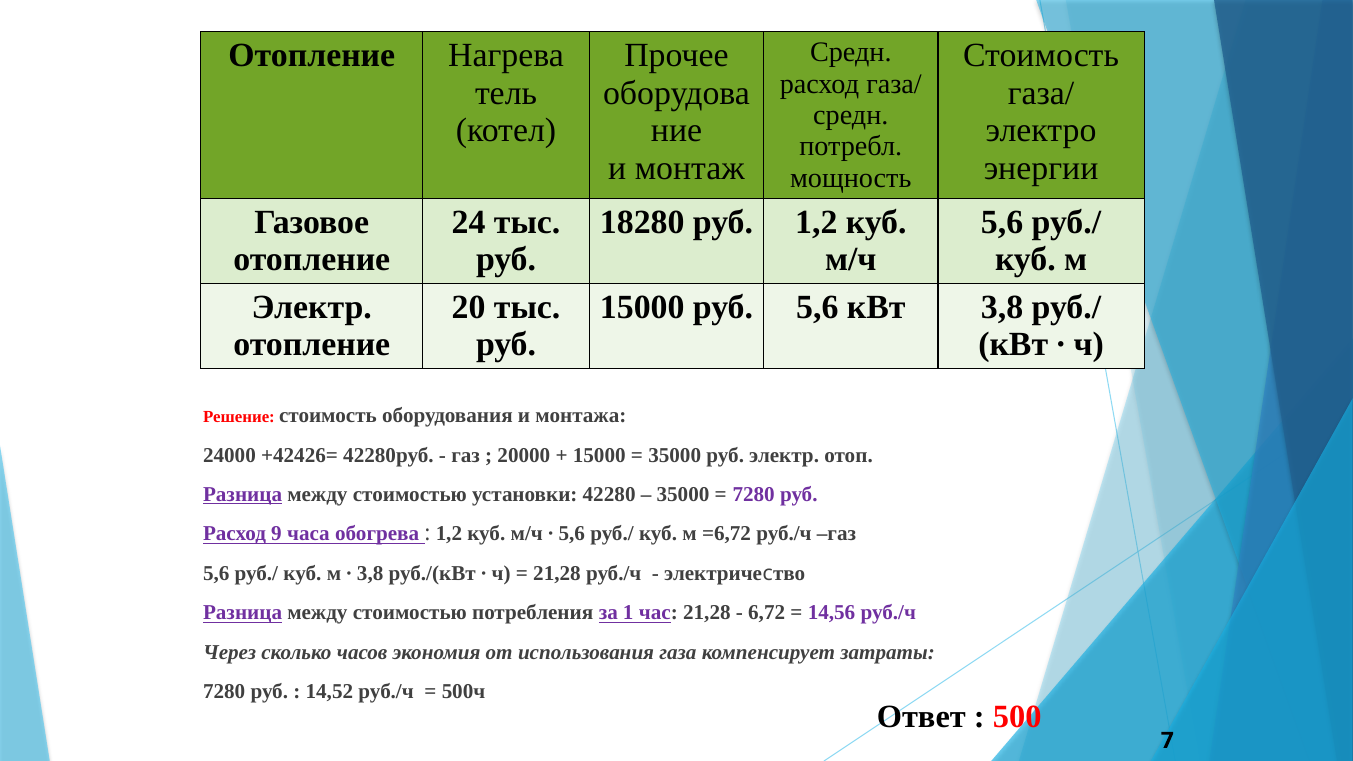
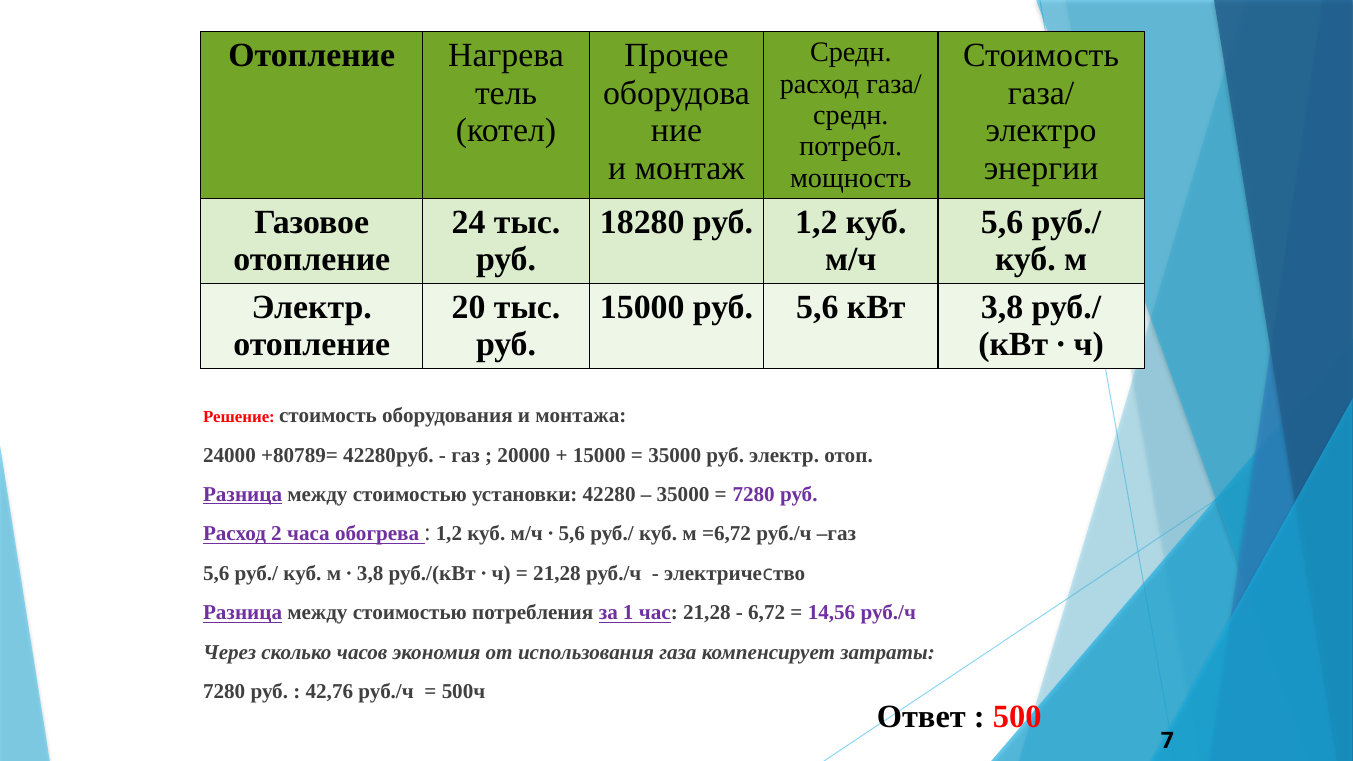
+42426=: +42426= -> +80789= (299, 455)
9: 9 -> 2 (277, 534)
14,52: 14,52 -> 42,76 (329, 692)
